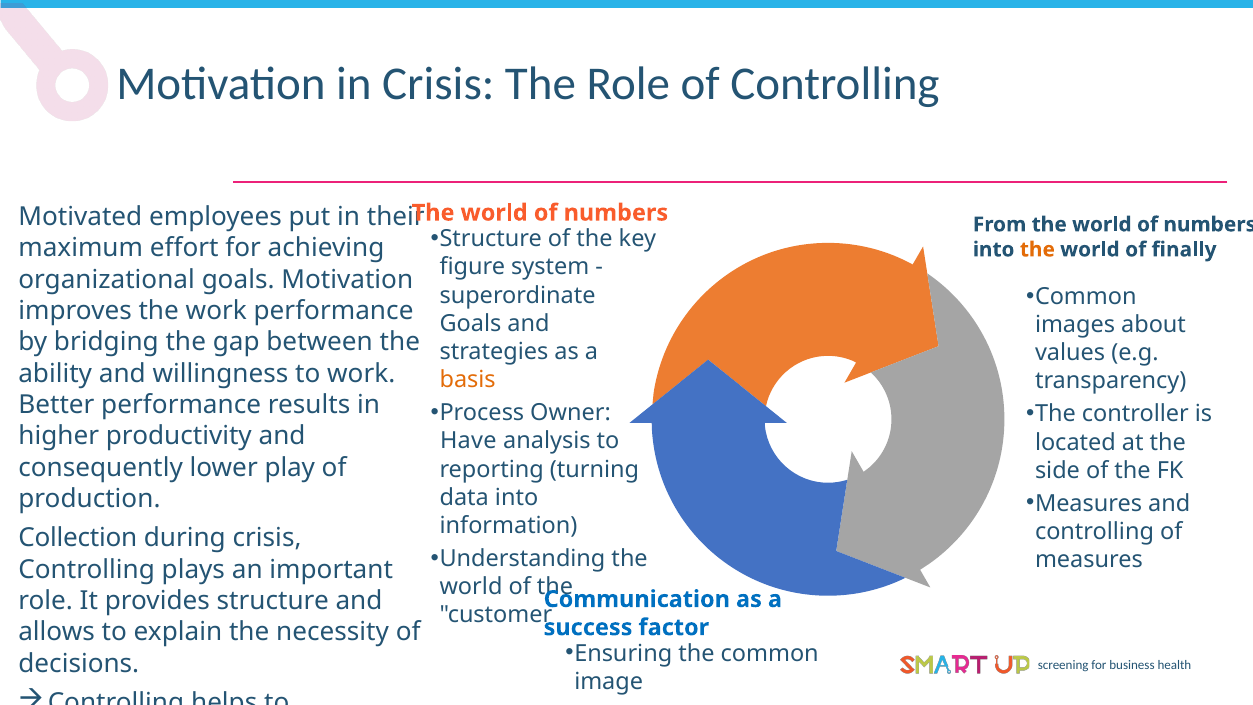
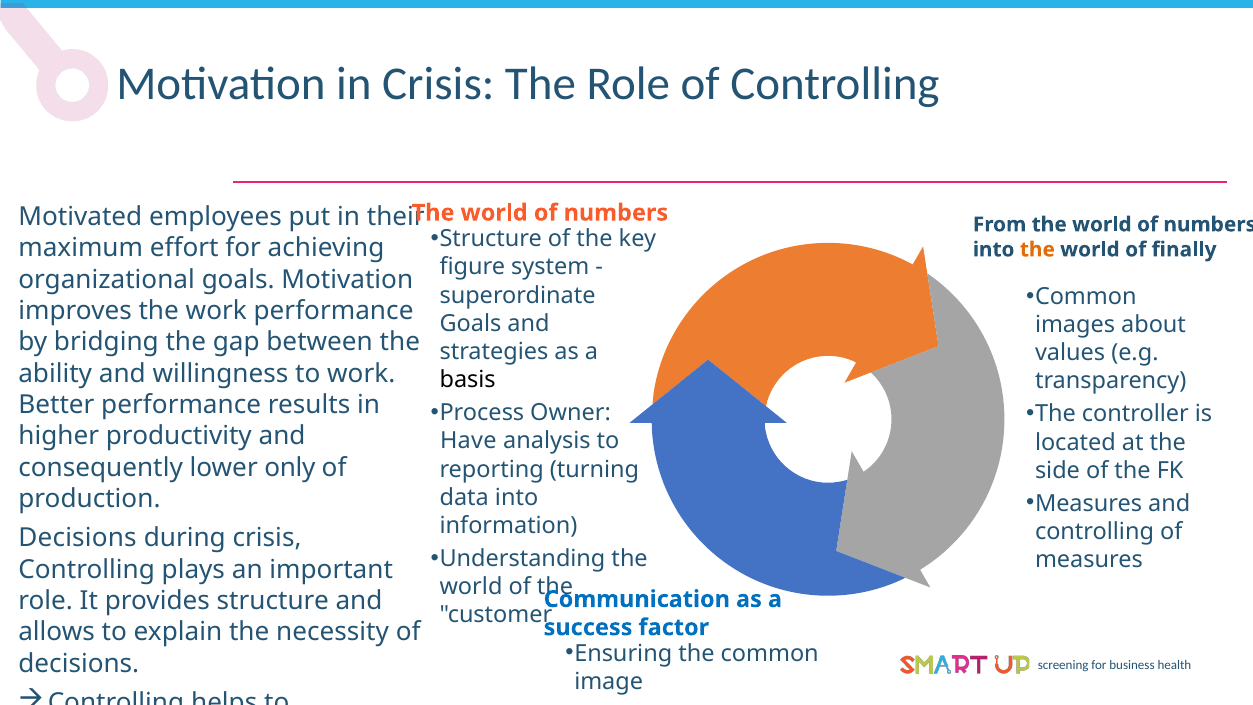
basis colour: orange -> black (468, 380)
play: play -> only (290, 467)
Collection: Collection -> Decisions (78, 538)
